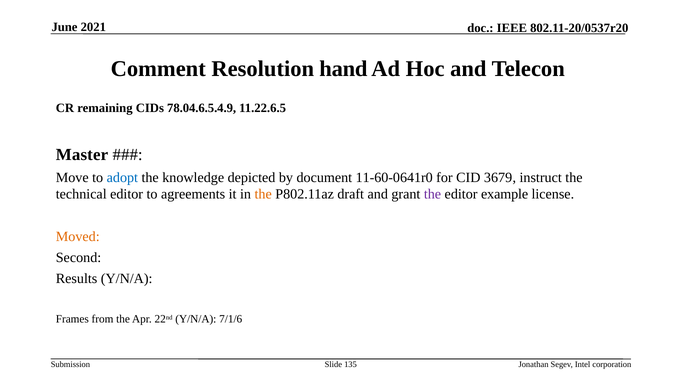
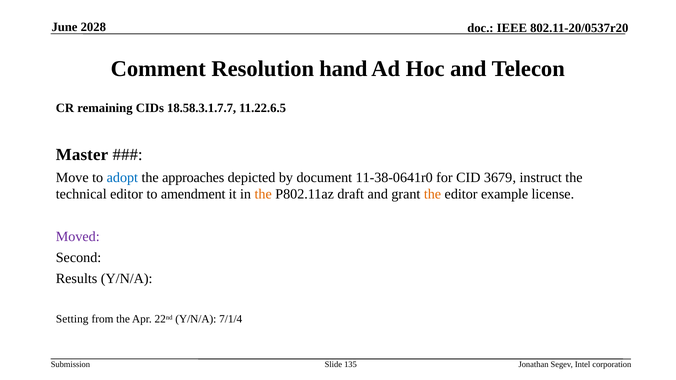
2021: 2021 -> 2028 (93, 27)
78.04.6.5.4.9: 78.04.6.5.4.9 -> 18.58.3.1.7.7 (202, 108)
knowledge: knowledge -> approaches (193, 178)
11-60-0641r0: 11-60-0641r0 -> 11-38-0641r0 (394, 178)
agreements: agreements -> amendment (193, 194)
the colour: purple -> orange (433, 194)
Moved colour: orange -> purple (78, 237)
Frames: Frames -> Setting (72, 319)
7/1/6: 7/1/6 -> 7/1/4 (231, 319)
